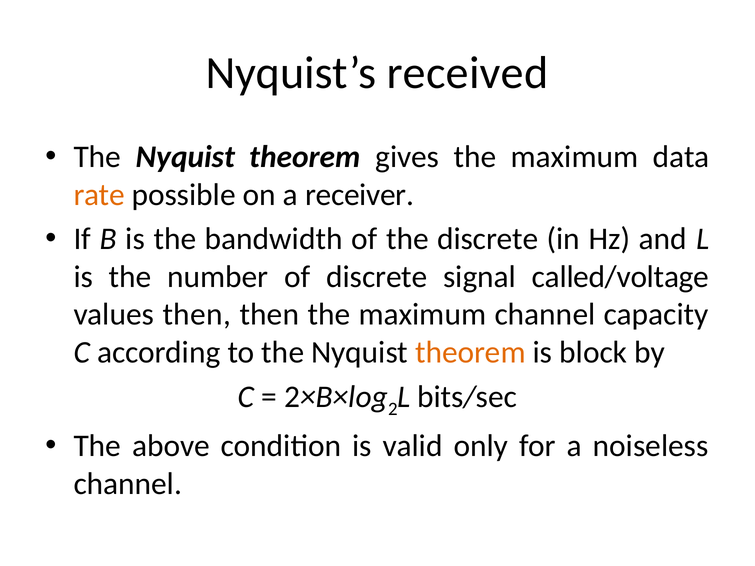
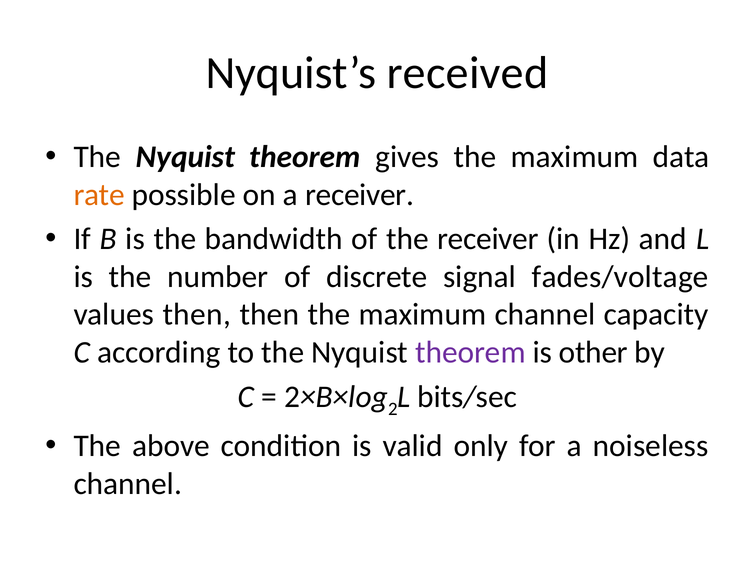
the discrete: discrete -> receiver (488, 239)
called/voltage: called/voltage -> fades/voltage (620, 277)
theorem colour: orange -> purple (470, 352)
block: block -> other (593, 352)
